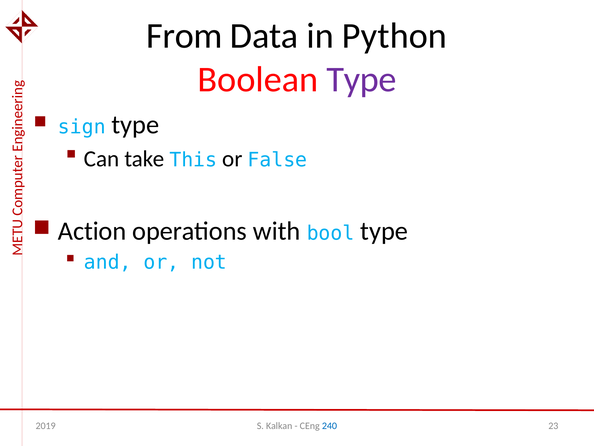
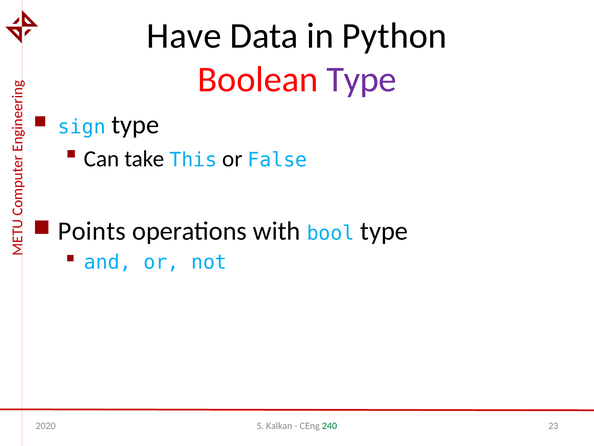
From: From -> Have (184, 36)
Action: Action -> Points (92, 231)
2019: 2019 -> 2020 (46, 425)
240 colour: blue -> green (329, 425)
